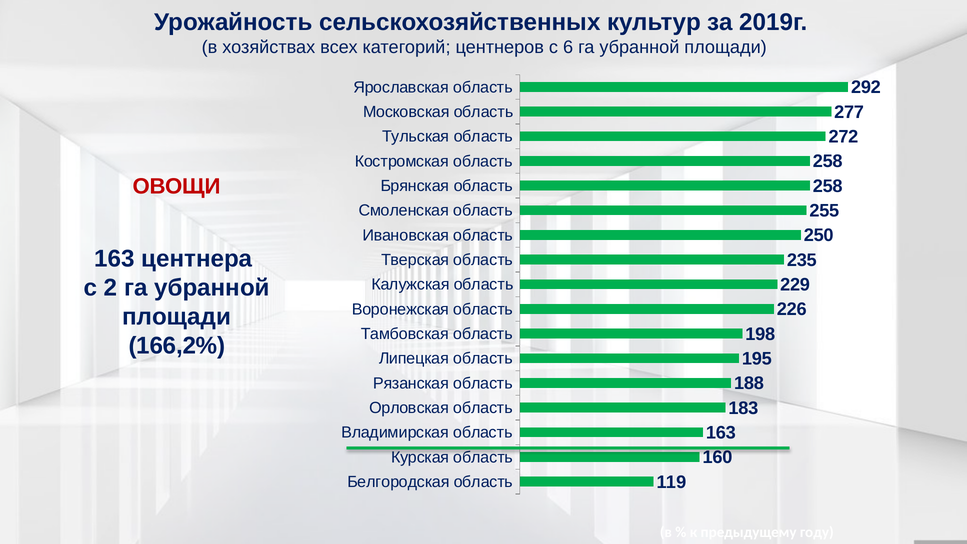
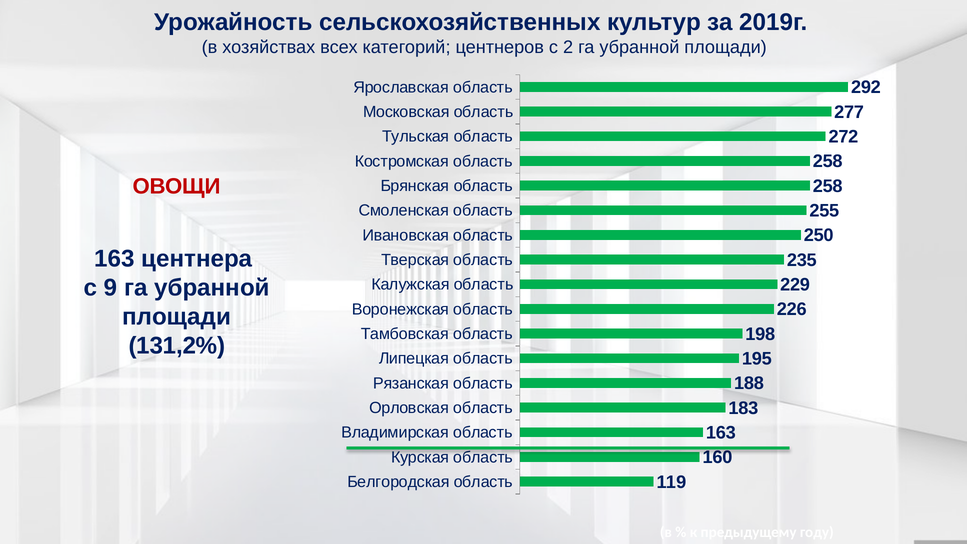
6: 6 -> 2 (568, 47)
2: 2 -> 9 (111, 288)
166,2%: 166,2% -> 131,2% (177, 346)
